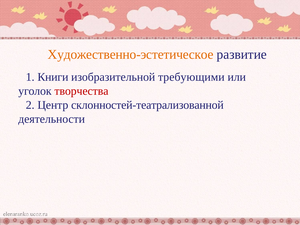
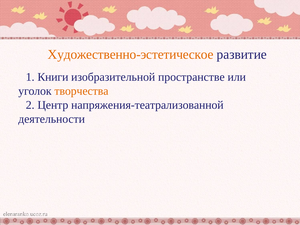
требующими: требующими -> пространстве (191, 77)
творчества colour: red -> orange (81, 91)
склонностей-театрализованной: склонностей-театрализованной -> напряжения-театрализованной (147, 105)
